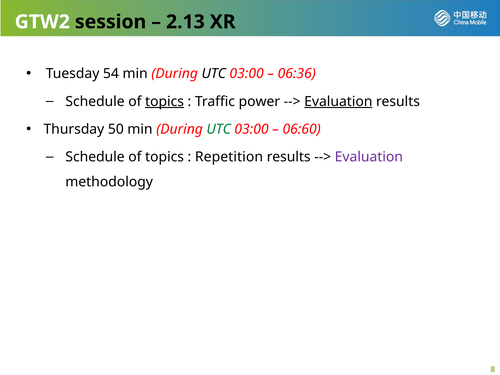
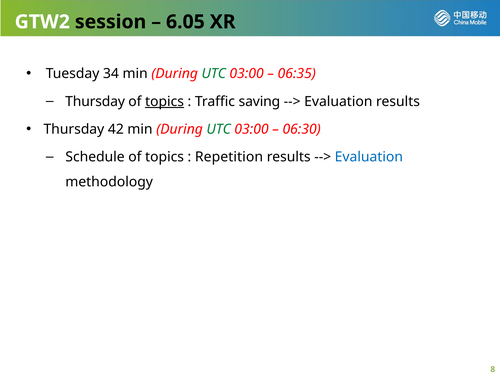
2.13: 2.13 -> 6.05 (185, 22)
54: 54 -> 34 (111, 74)
UTC colour: black -> green (214, 74)
06:36: 06:36 -> 06:35 (297, 74)
Schedule: Schedule -> Thursday (95, 101)
power: power -> saving (259, 101)
Evaluation underline: present -> none (338, 101)
50: 50 -> 42 (116, 129)
06:60: 06:60 -> 06:30 (302, 129)
Evaluation colour: purple -> blue (369, 157)
